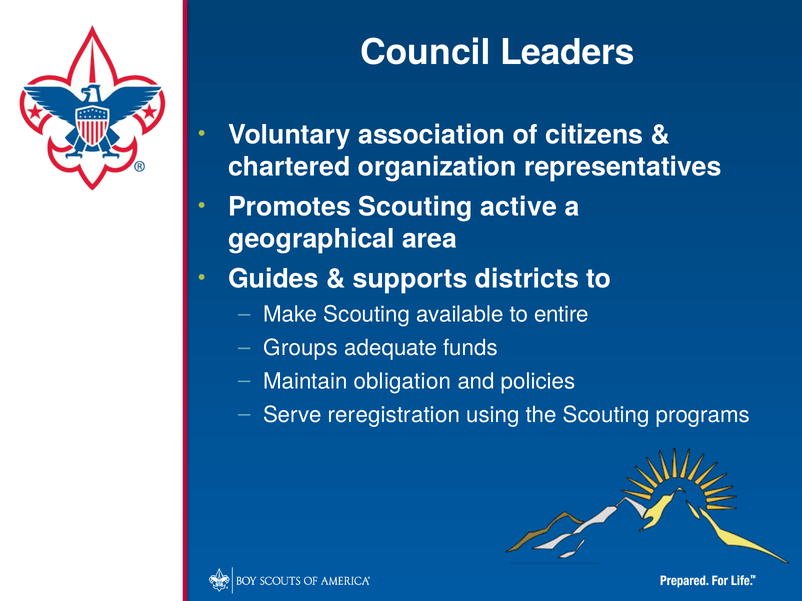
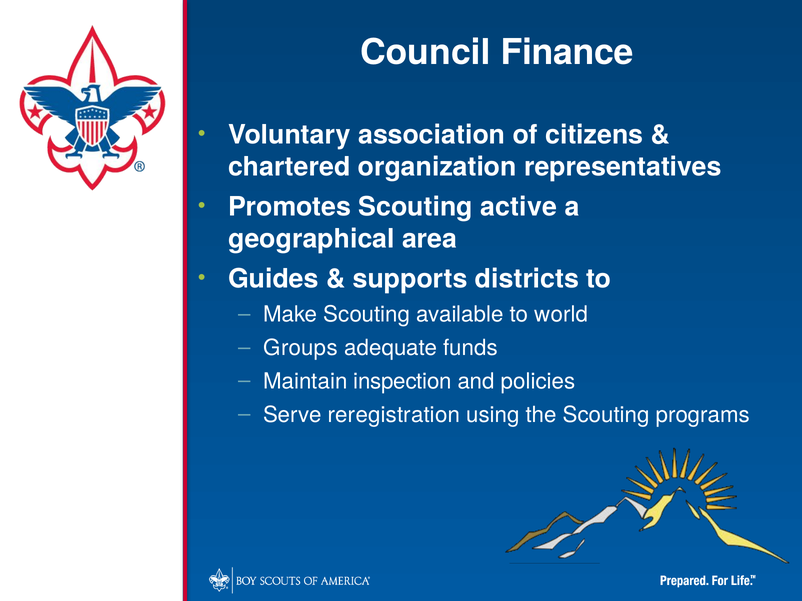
Leaders: Leaders -> Finance (567, 53)
entire: entire -> world (561, 315)
obligation: obligation -> inspection (403, 382)
